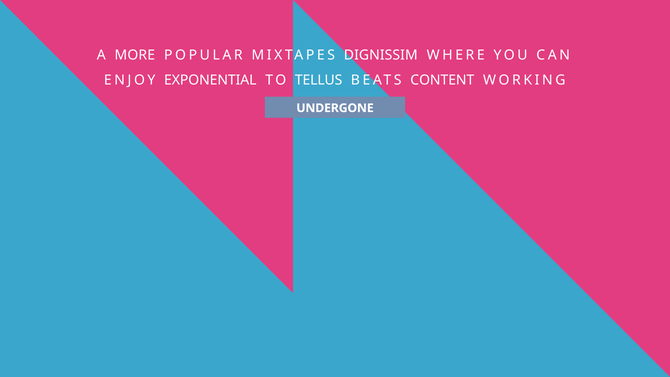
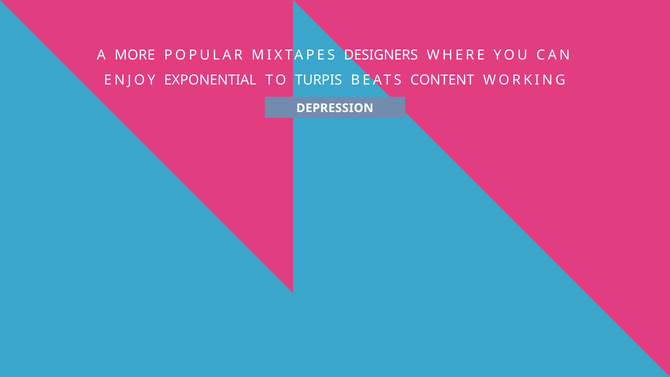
DIGNISSIM: DIGNISSIM -> DESIGNERS (381, 55)
TELLUS: TELLUS -> TURPIS (319, 80)
UNDERGONE: UNDERGONE -> DEPRESSION (335, 108)
